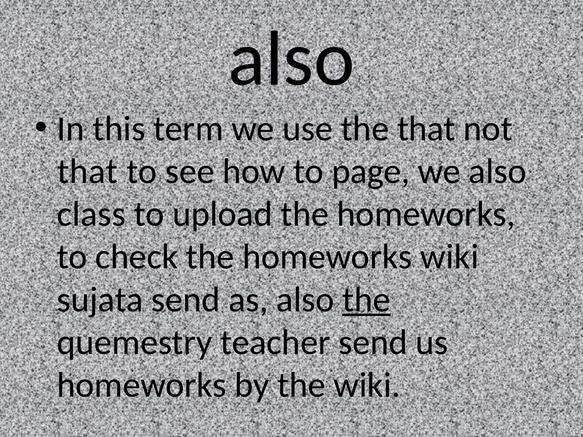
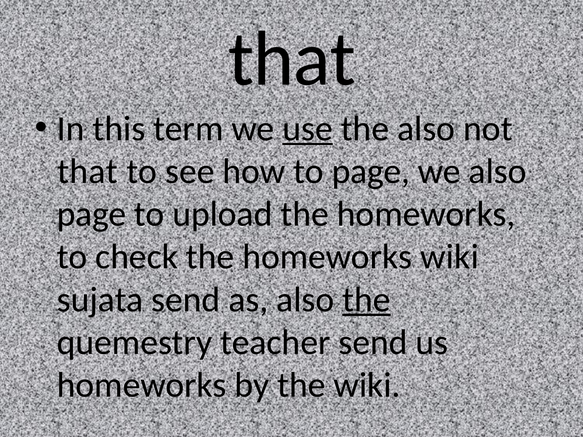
also: also -> that (292, 59)
use underline: none -> present (308, 129)
the that: that -> also (426, 129)
class: class -> page (92, 214)
